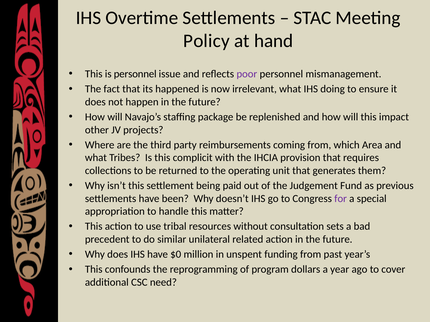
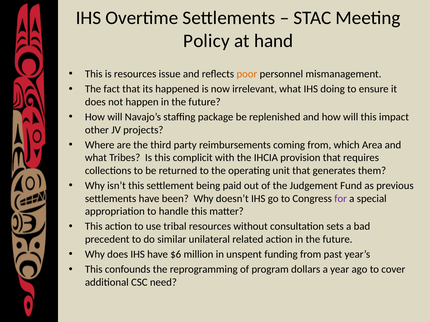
is personnel: personnel -> resources (135, 74)
poor colour: purple -> orange (247, 74)
$0: $0 -> $6 (176, 255)
